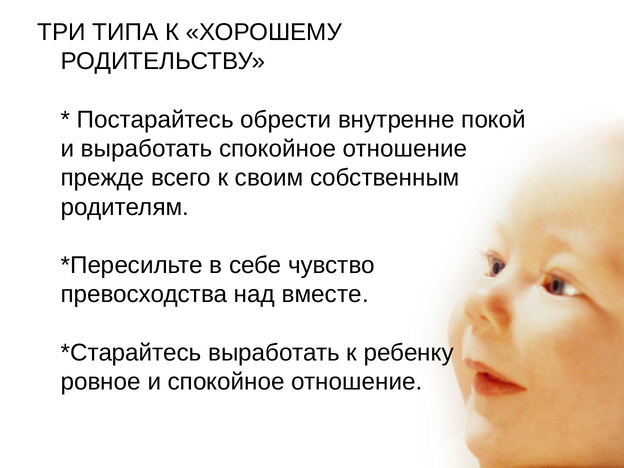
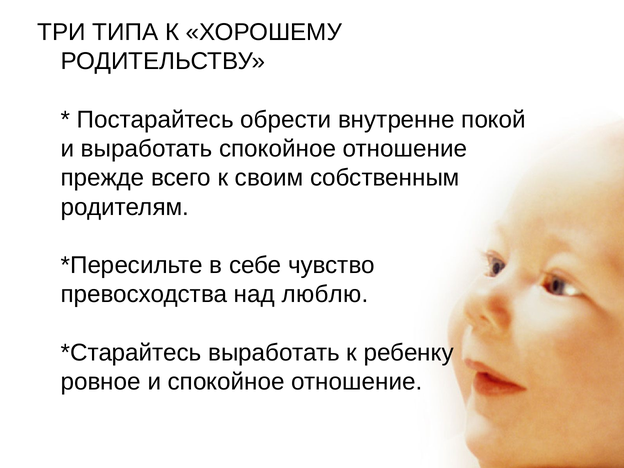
вместе: вместе -> люблю (325, 294)
